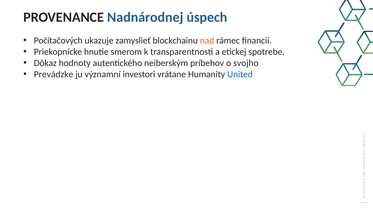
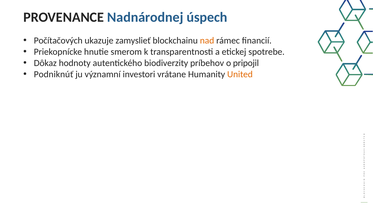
neiberským: neiberským -> biodiverzity (166, 63)
svojho: svojho -> pripojil (246, 63)
Prevádzke: Prevádzke -> Podniknúť (54, 74)
United colour: blue -> orange (240, 74)
